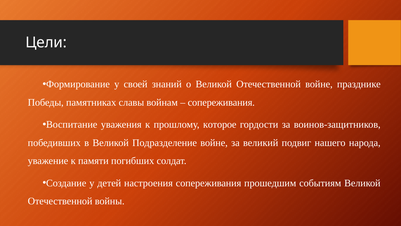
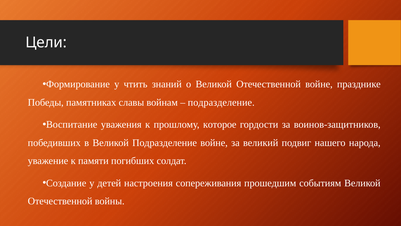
своей: своей -> чтить (136, 84)
сопереживания: сопереживания -> подразделение (221, 102)
